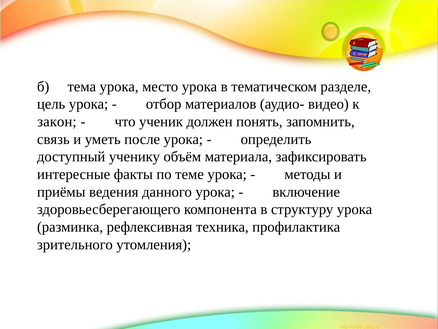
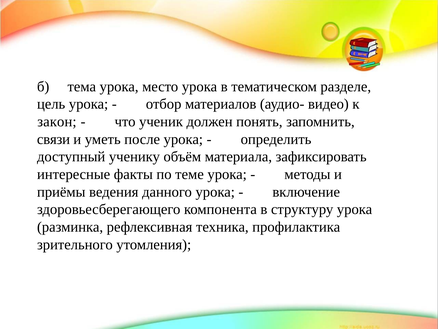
связь: связь -> связи (53, 139)
